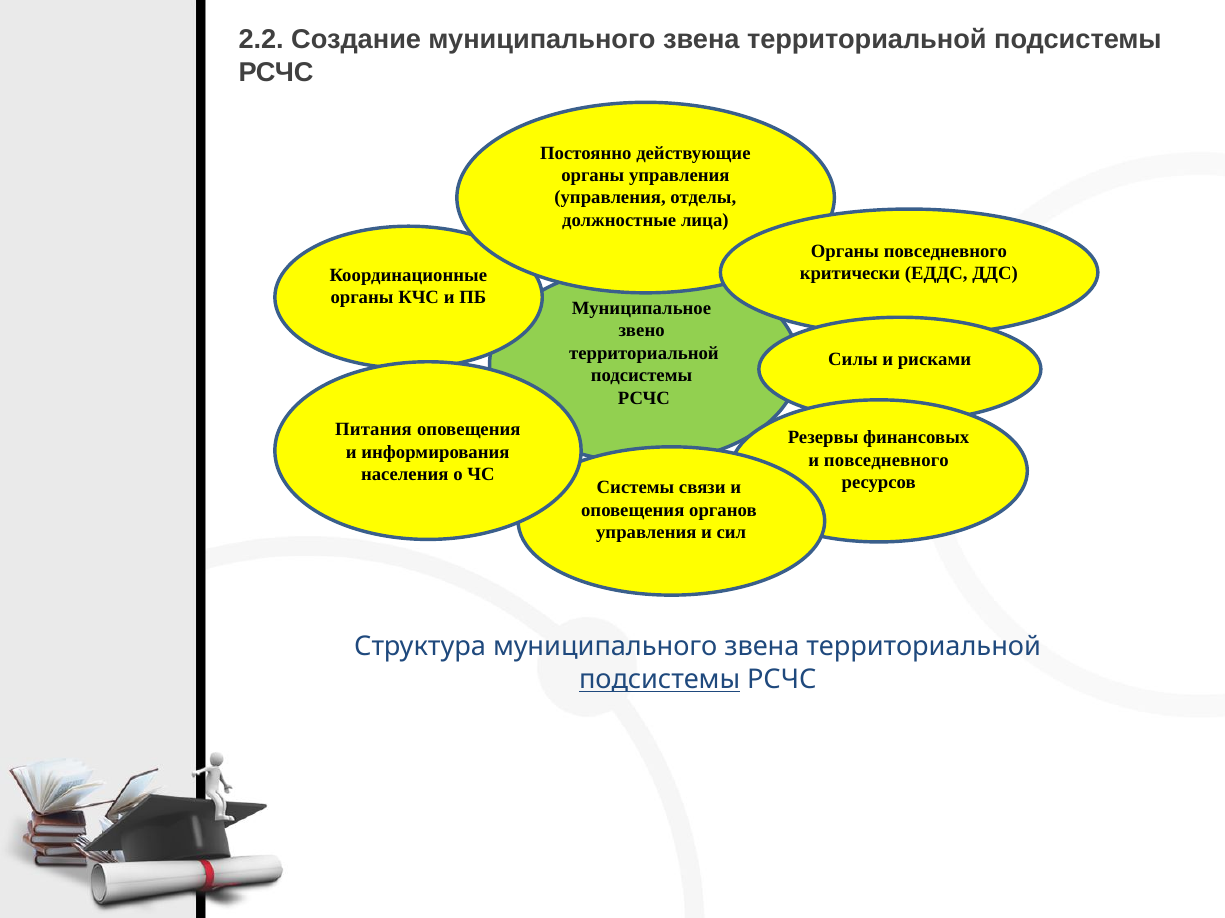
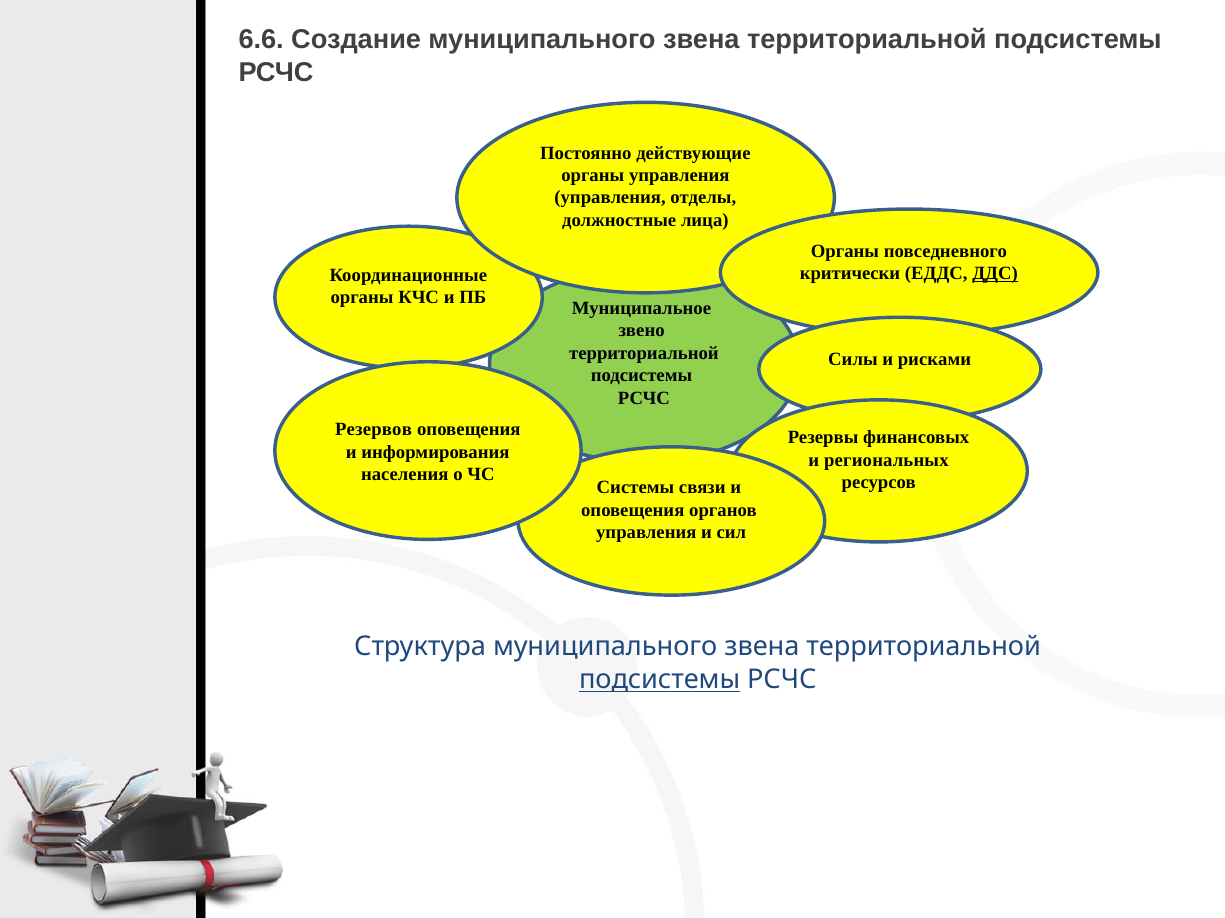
2.2: 2.2 -> 6.6 (261, 40)
ДДС underline: none -> present (995, 274)
Питания: Питания -> Резервов (374, 430)
повседневного: повседневного -> региональных (886, 460)
